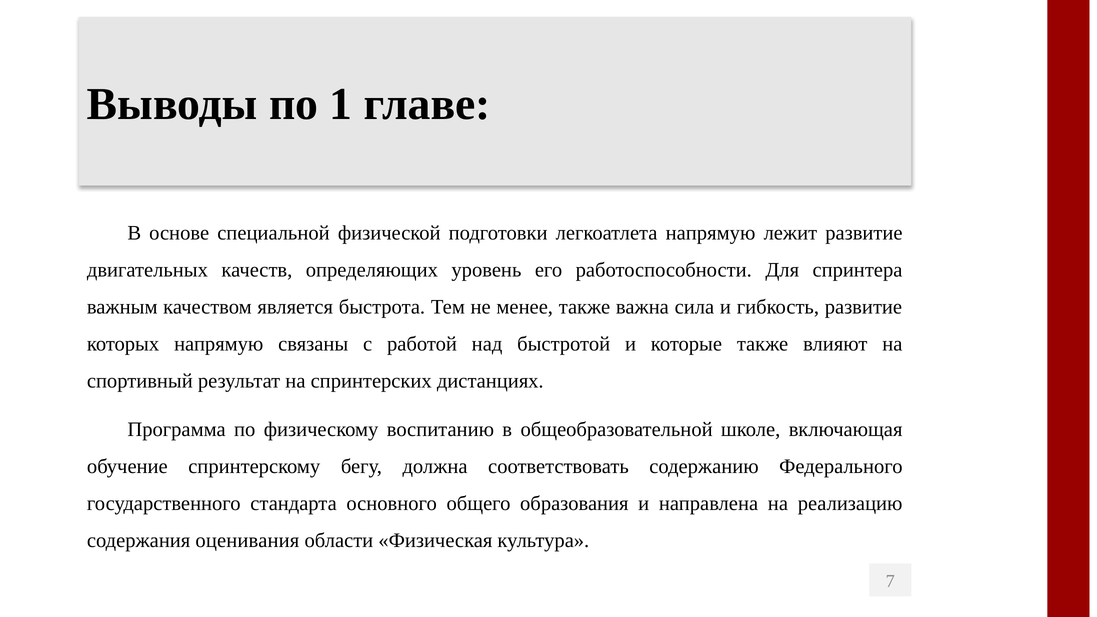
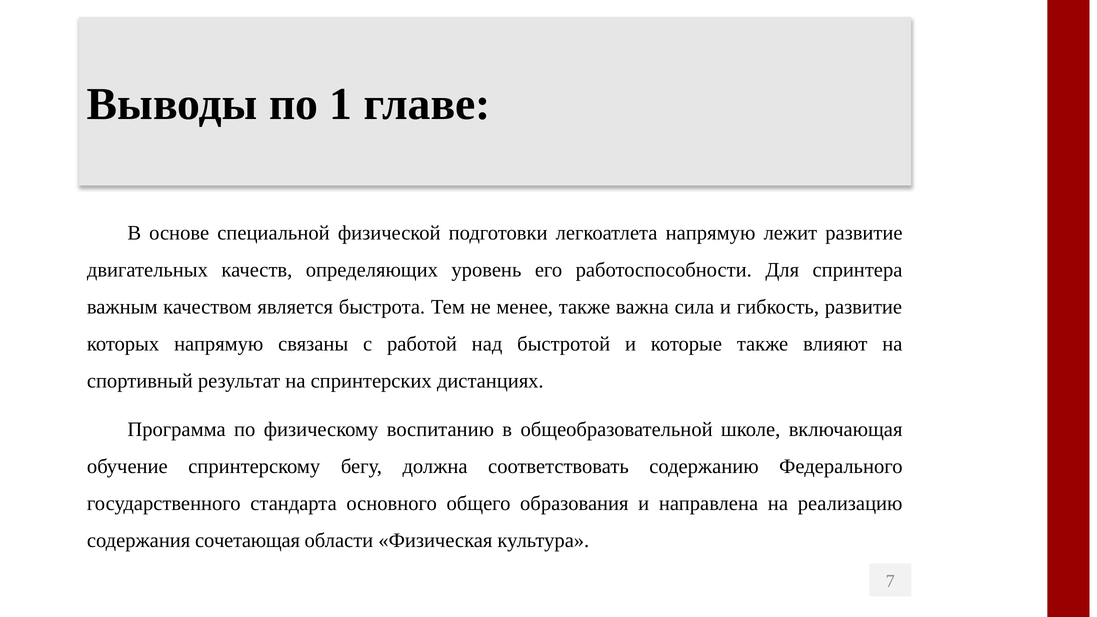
оценивания: оценивания -> сочетающая (248, 541)
